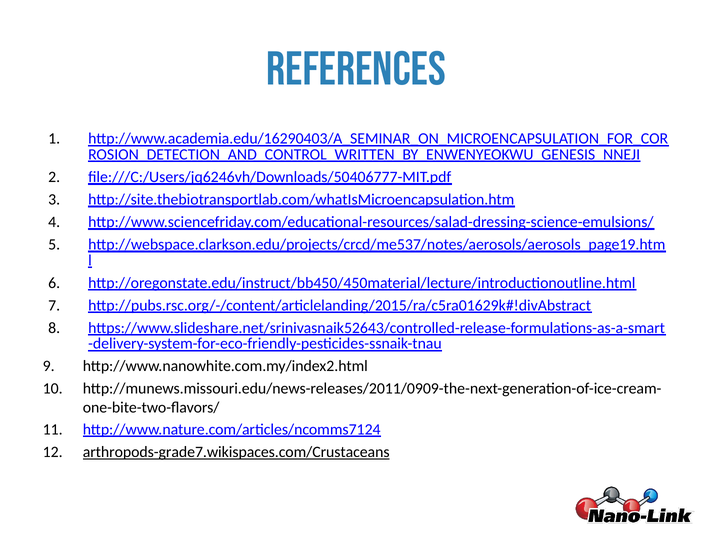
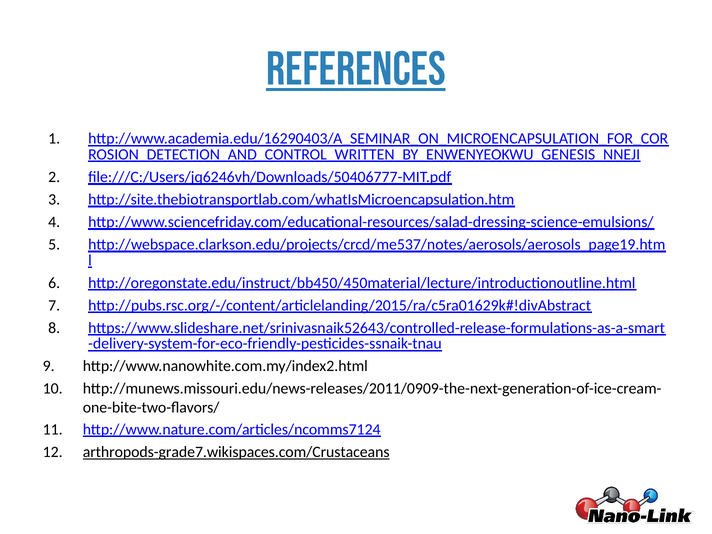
References underline: none -> present (356, 69)
